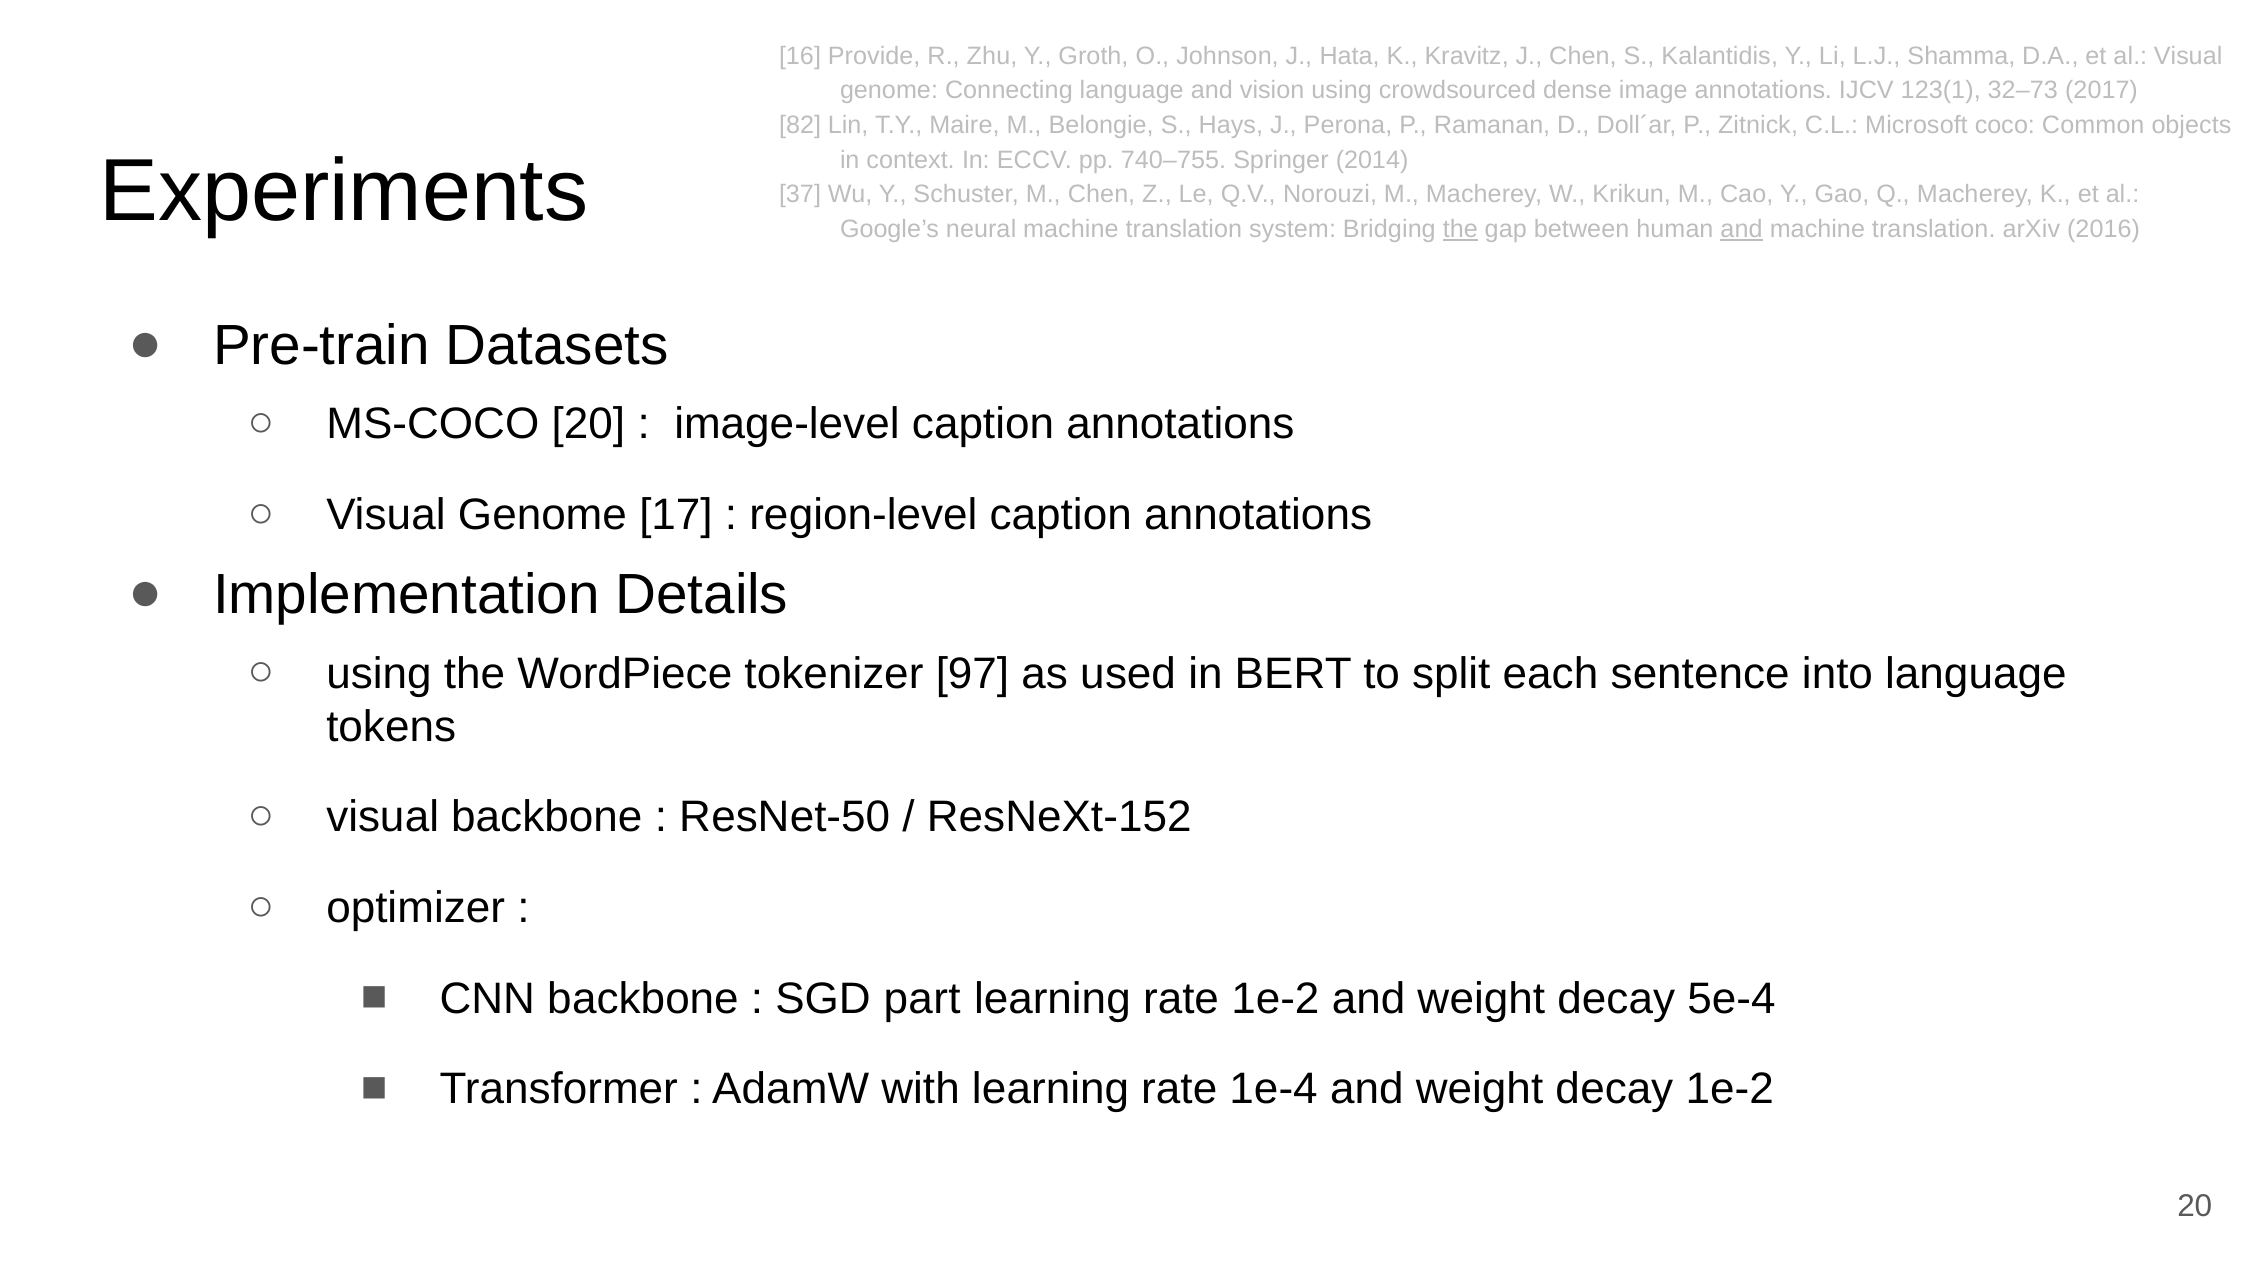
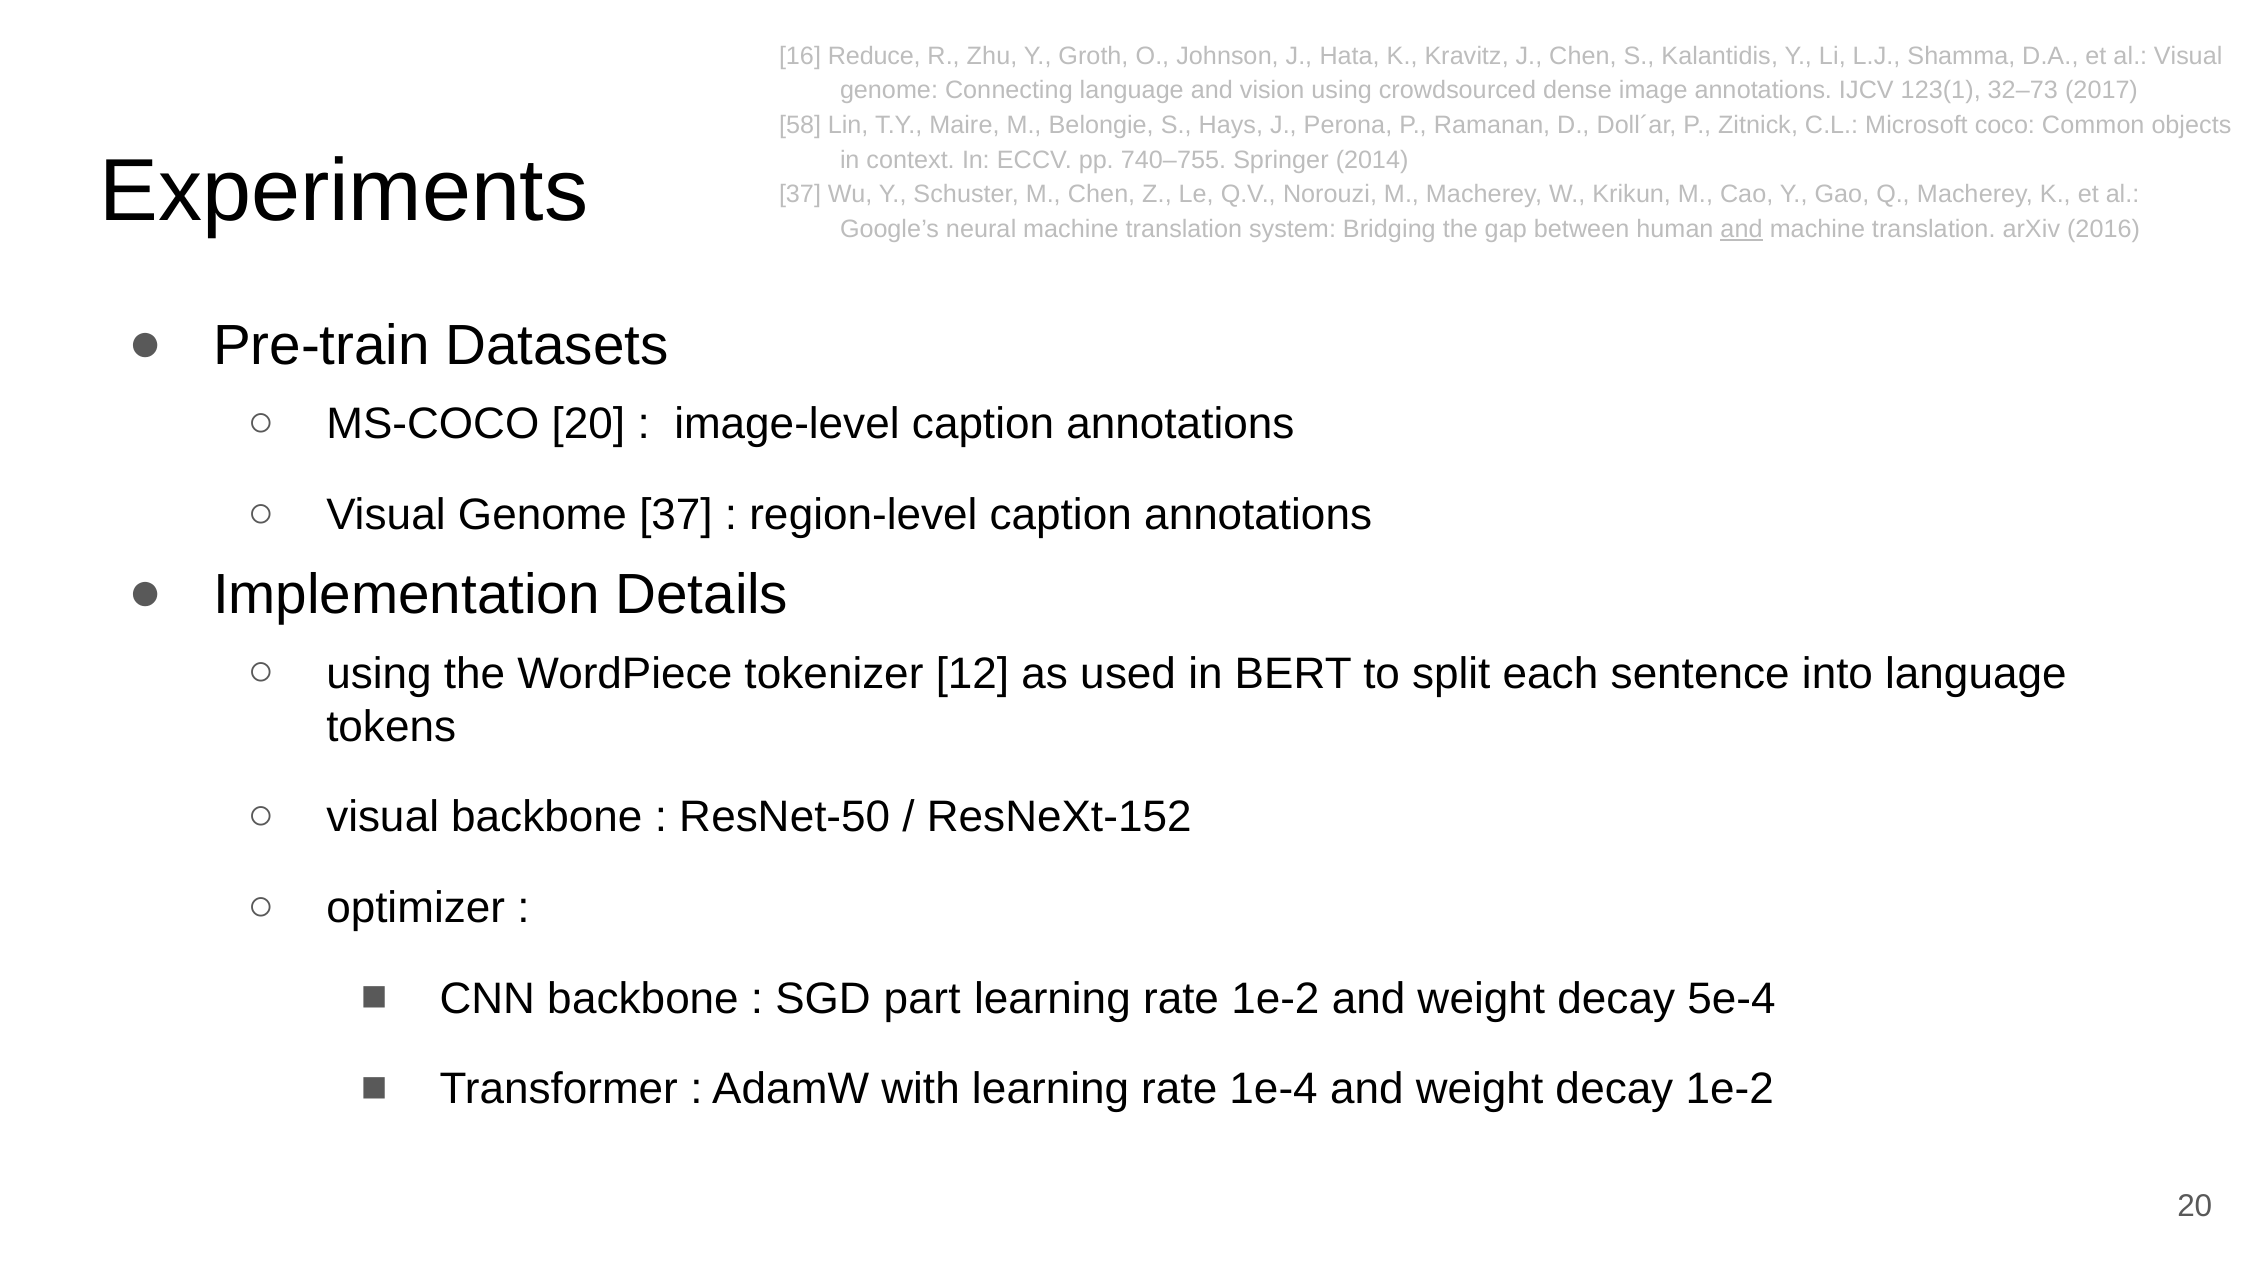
Provide: Provide -> Reduce (874, 56)
82: 82 -> 58 (800, 125)
the underline: present -> none (1460, 229)
Genome 17: 17 -> 37 (676, 515)
97: 97 -> 12 (972, 674)
